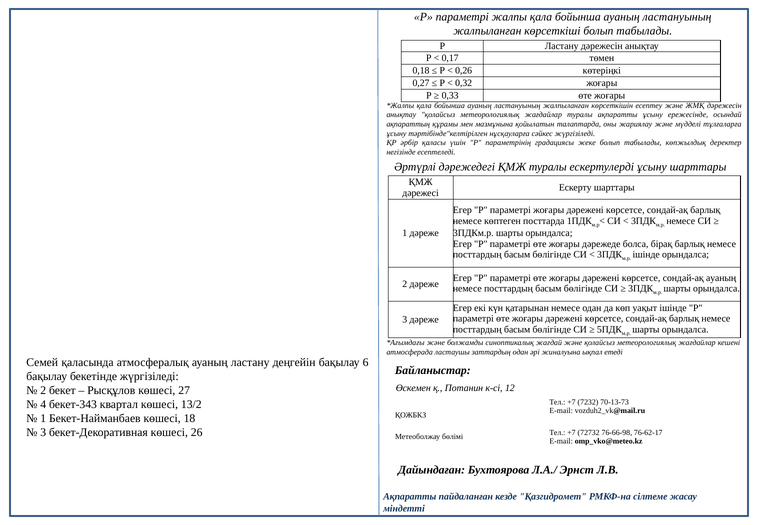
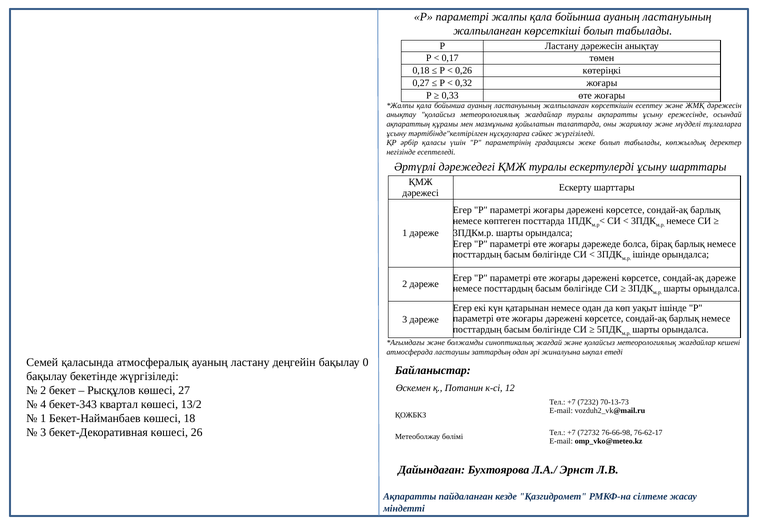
сондай-ақ ауаның: ауаның -> дәреже (721, 278)
6: 6 -> 0 (366, 362)
